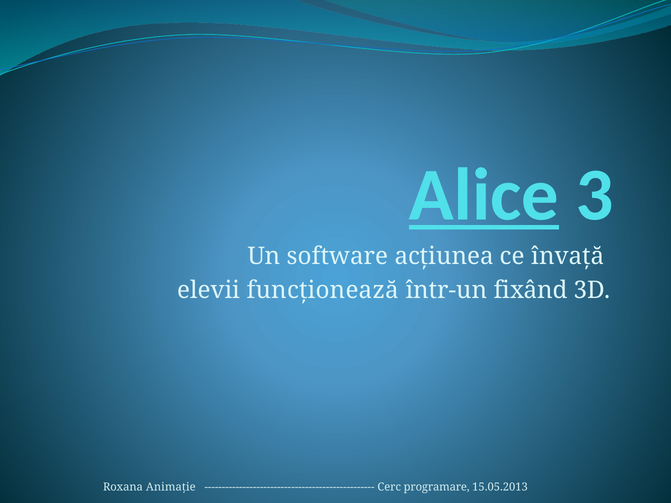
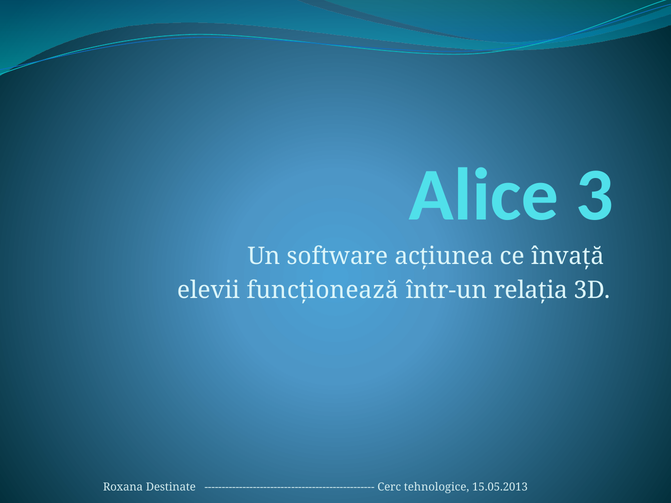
Alice underline: present -> none (484, 195)
fixând: fixând -> relaţia (531, 290)
Animaţie: Animaţie -> Destinate (171, 487)
programare: programare -> tehnologice (437, 487)
